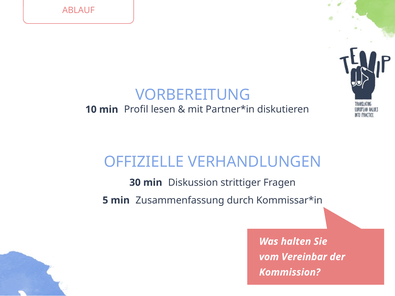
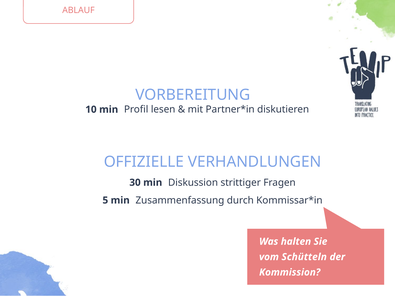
Vereinbar: Vereinbar -> Schütteln (304, 257)
